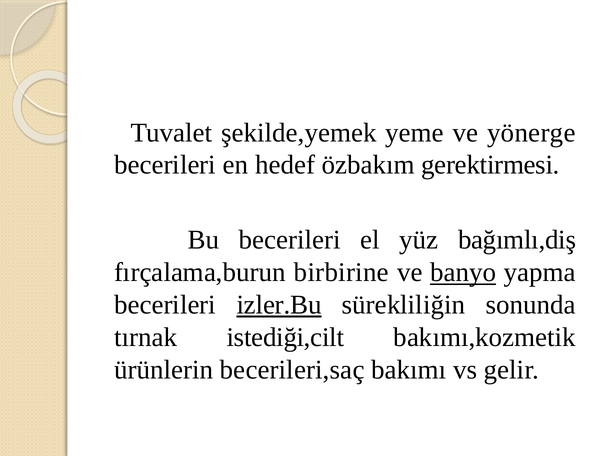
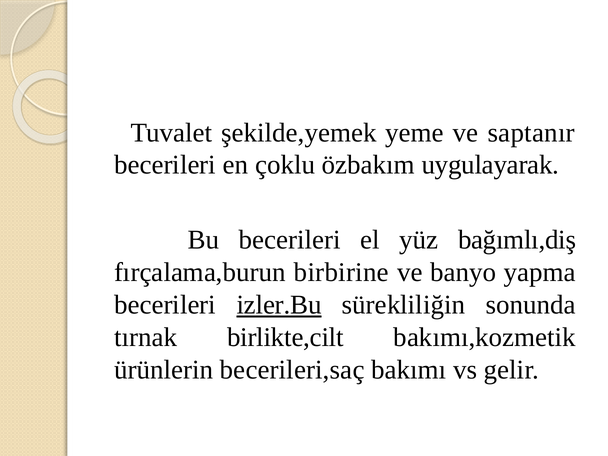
yönerge: yönerge -> saptanır (531, 133)
hedef: hedef -> çoklu (285, 165)
gerektirmesi: gerektirmesi -> uygulayarak (490, 165)
banyo underline: present -> none (463, 272)
istediği,cilt: istediği,cilt -> birlikte,cilt (285, 337)
